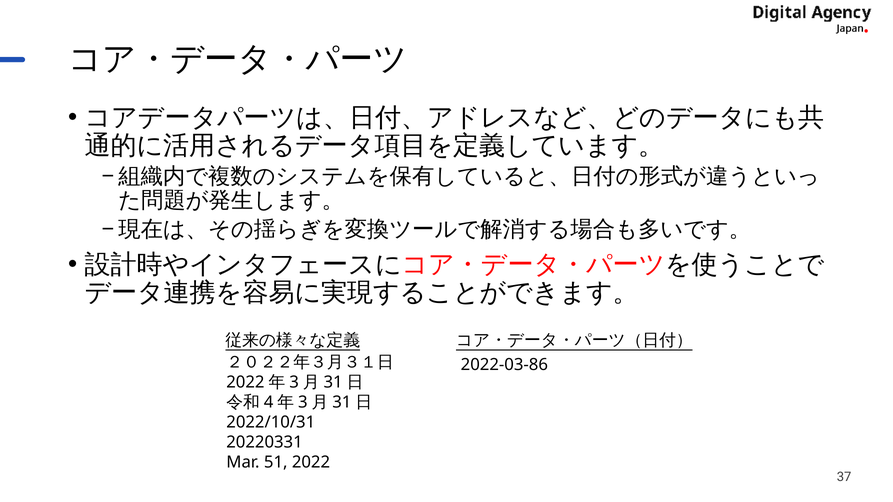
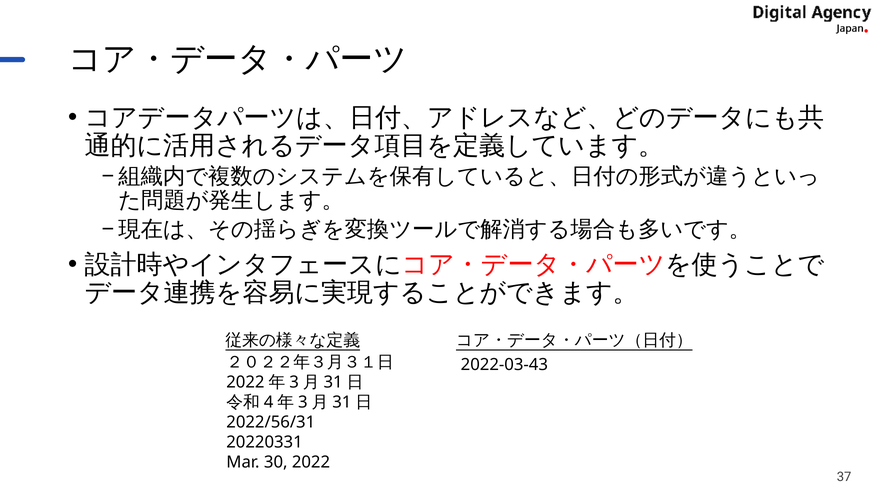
2022-03-86: 2022-03-86 -> 2022-03-43 (504, 365)
2022/10/31: 2022/10/31 -> 2022/56/31 (271, 422)
51: 51 -> 30 (276, 463)
